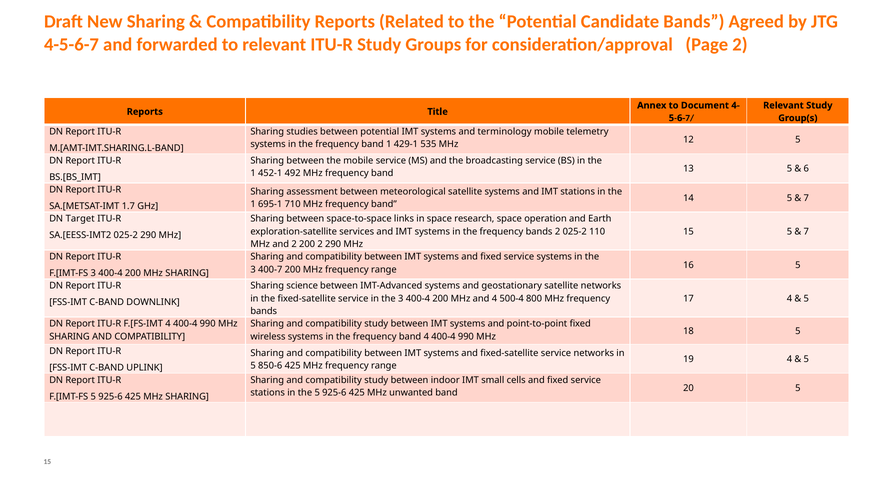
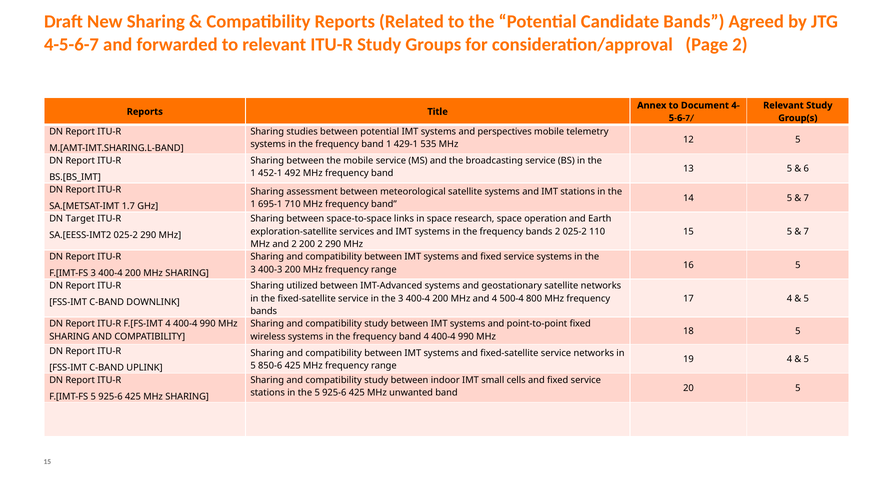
terminology: terminology -> perspectives (505, 132)
400‑7: 400‑7 -> 400‑3 (270, 269)
science: science -> utilized (302, 286)
